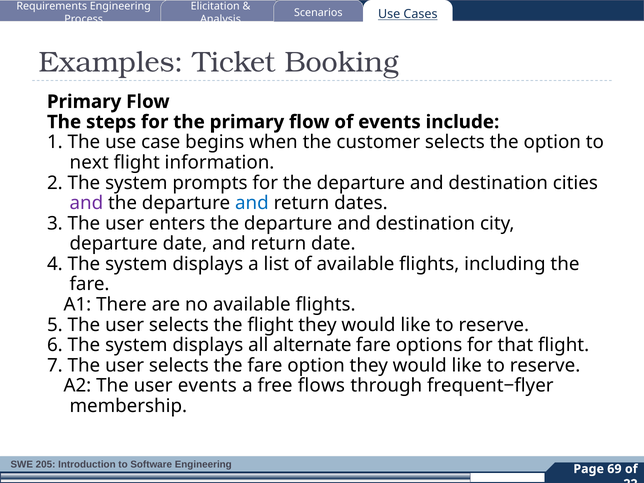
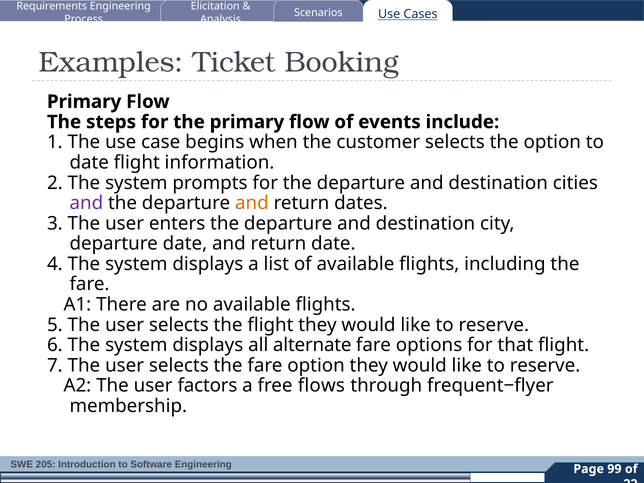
next: next -> date (89, 163)
and colour: blue -> orange (252, 203)
user events: events -> factors (207, 386)
69: 69 -> 99 (614, 469)
